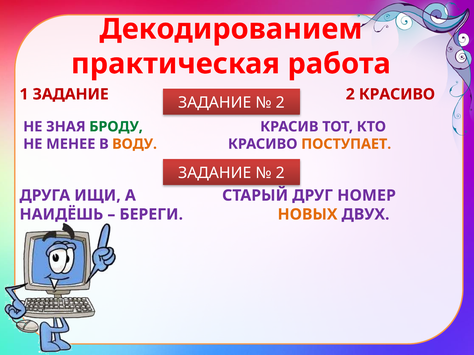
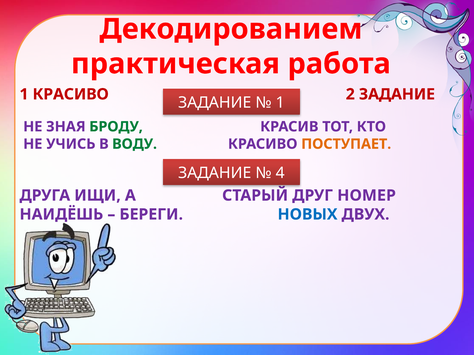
1 ЗАДАНИЕ: ЗАДАНИЕ -> КРАСИВО (71, 94)
2 КРАСИВО: КРАСИВО -> ЗАДАНИЕ (397, 94)
2: 2 -> 1 (280, 103)
МЕНЕЕ: МЕНЕЕ -> УЧИСЬ (71, 144)
ВОДУ colour: orange -> green (135, 144)
2: 2 -> 4 (280, 173)
НОВЫХ colour: orange -> blue (307, 215)
